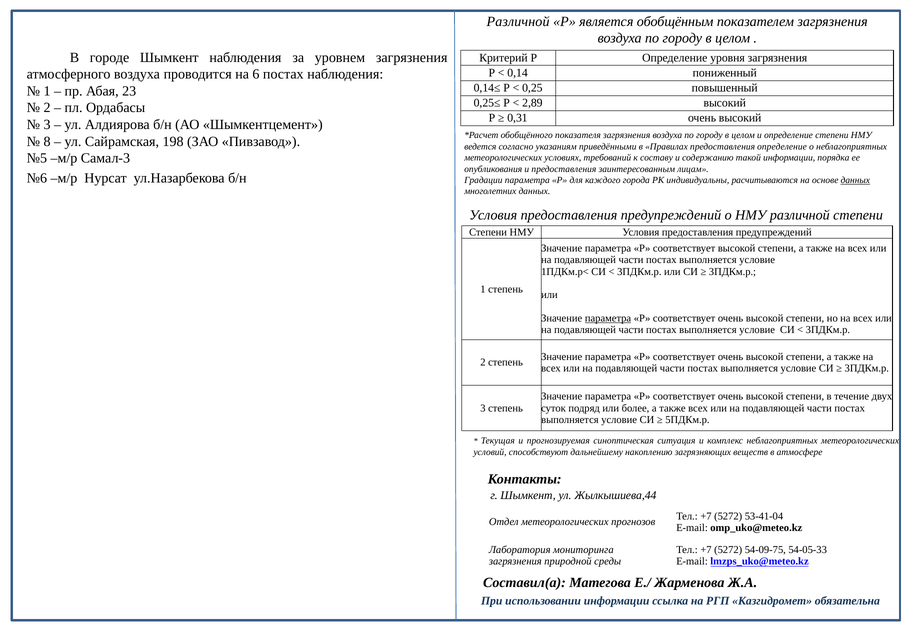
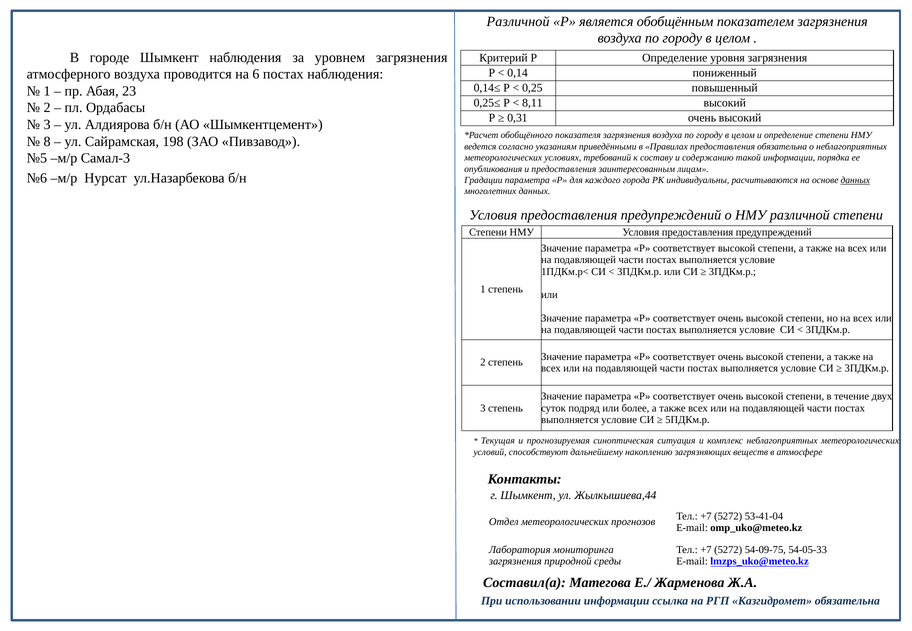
2,89: 2,89 -> 8,11 (532, 103)
предоставления определение: определение -> обязательна (782, 147)
параметра underline: present -> none (608, 318)
